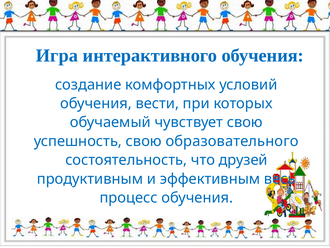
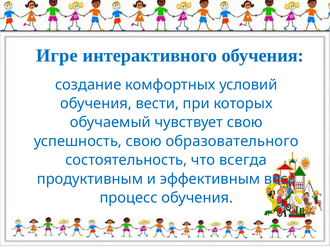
Игра: Игра -> Игре (57, 55)
друзей: друзей -> всегда (243, 160)
